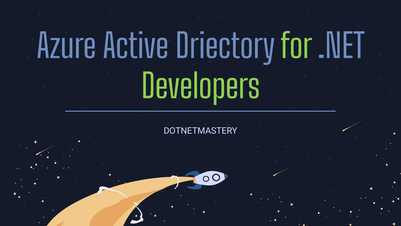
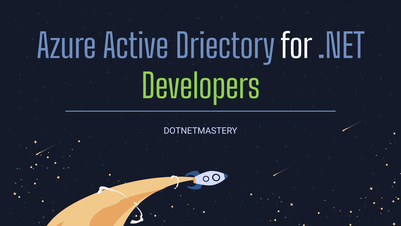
for colour: light green -> white (296, 47)
